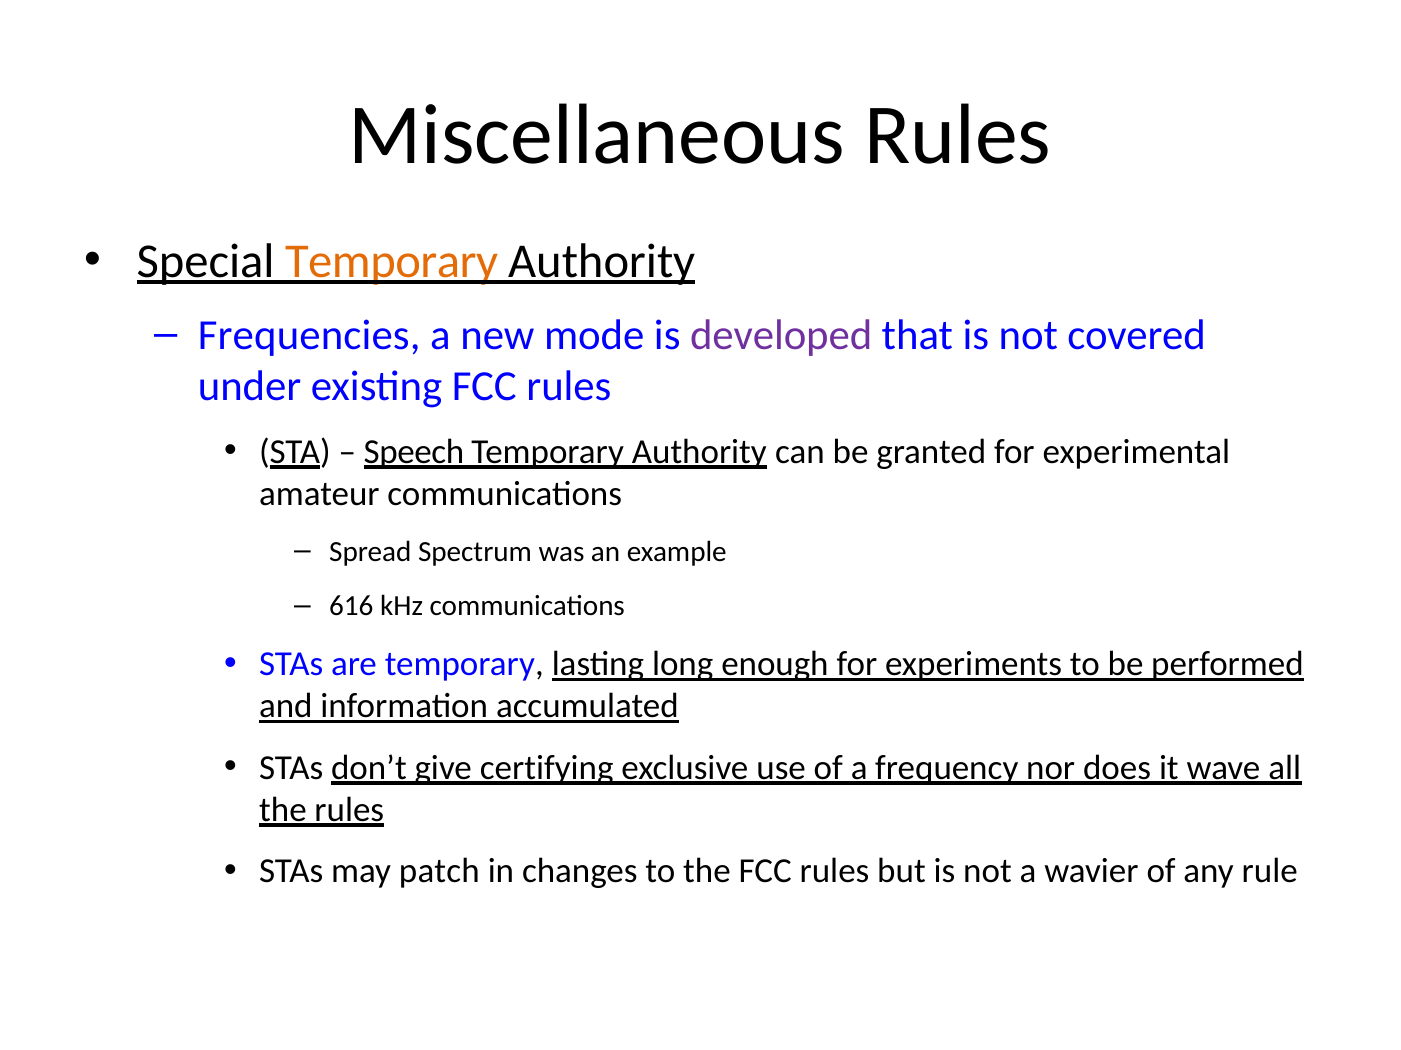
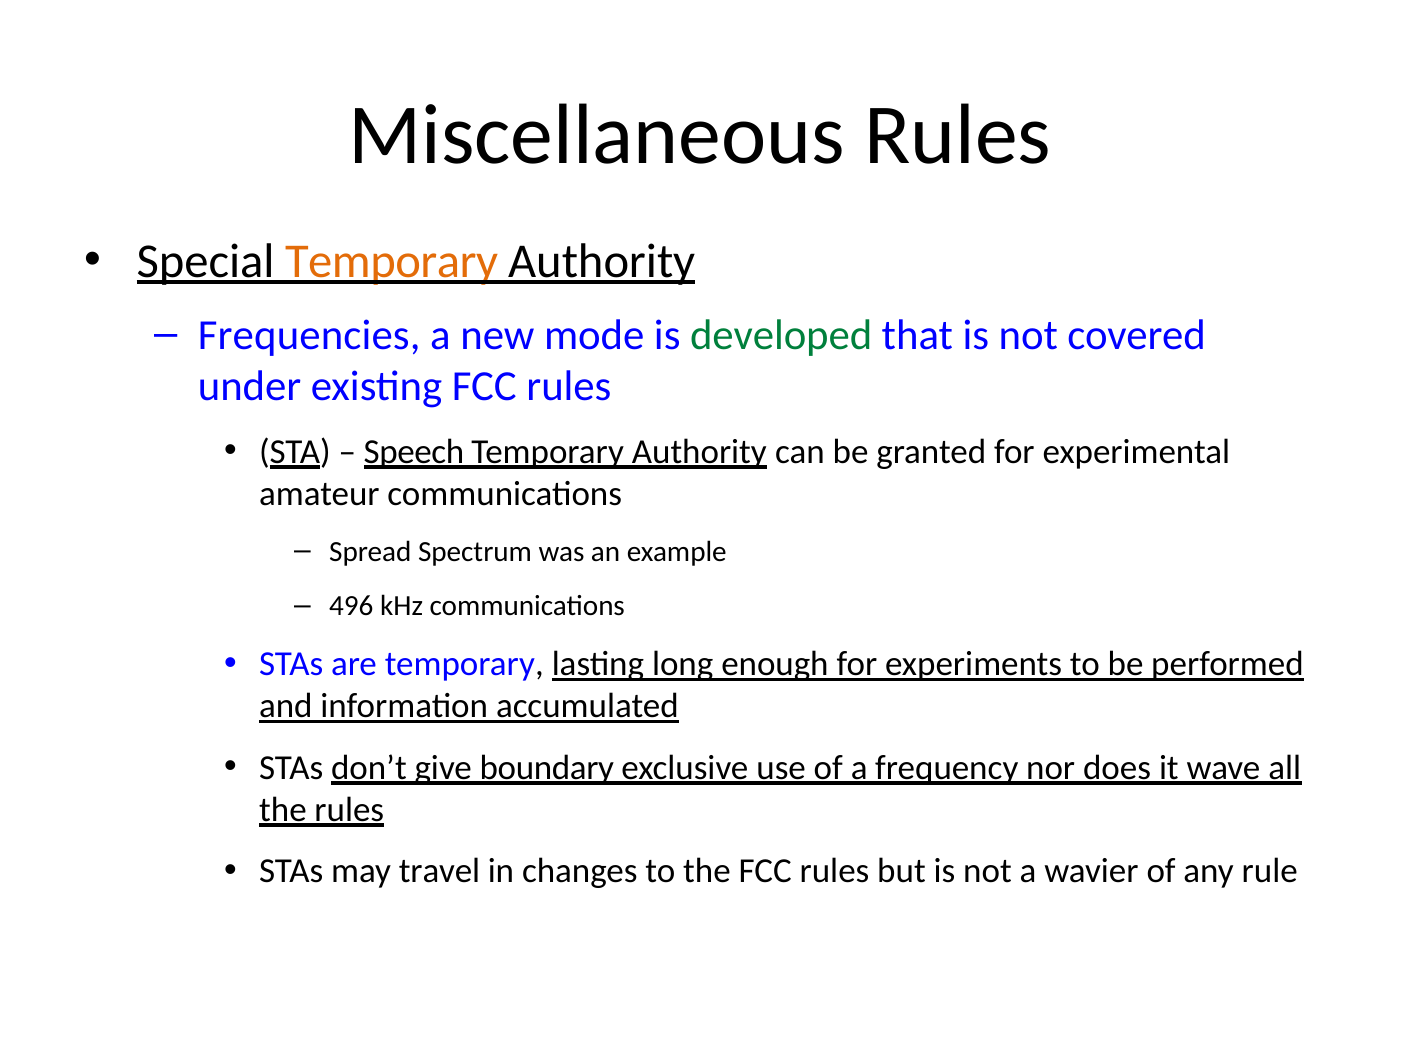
developed colour: purple -> green (781, 335)
616: 616 -> 496 (351, 606)
certifying: certifying -> boundary (547, 768)
patch: patch -> travel (439, 872)
